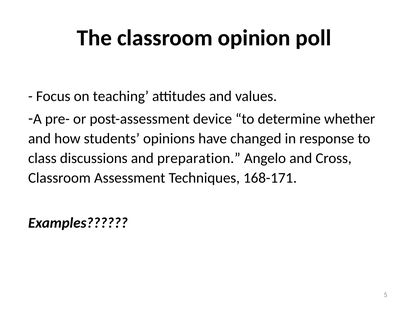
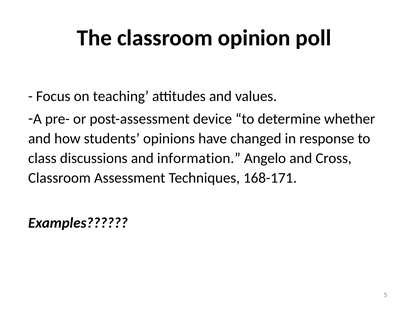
preparation: preparation -> information (199, 158)
